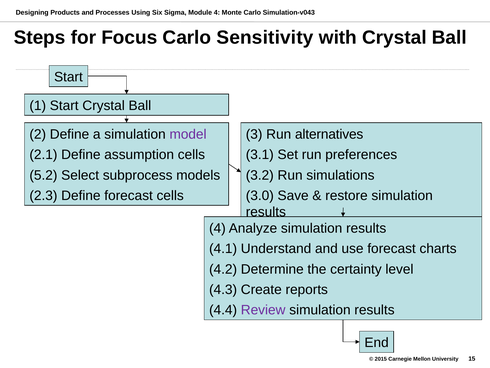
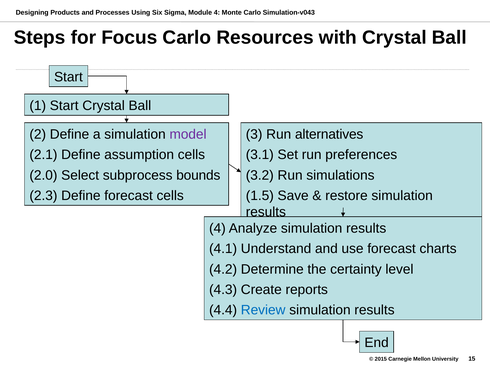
Sensitivity: Sensitivity -> Resources (265, 38)
5.2: 5.2 -> 2.0 (43, 175)
models: models -> bounds (198, 175)
3.0: 3.0 -> 1.5 (260, 195)
Review colour: purple -> blue (263, 310)
